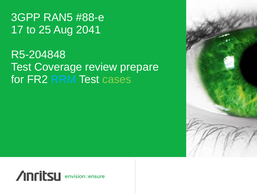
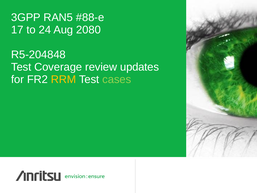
25: 25 -> 24 (45, 30)
2041: 2041 -> 2080 (88, 30)
prepare: prepare -> updates (140, 67)
RRM colour: light blue -> yellow (64, 79)
